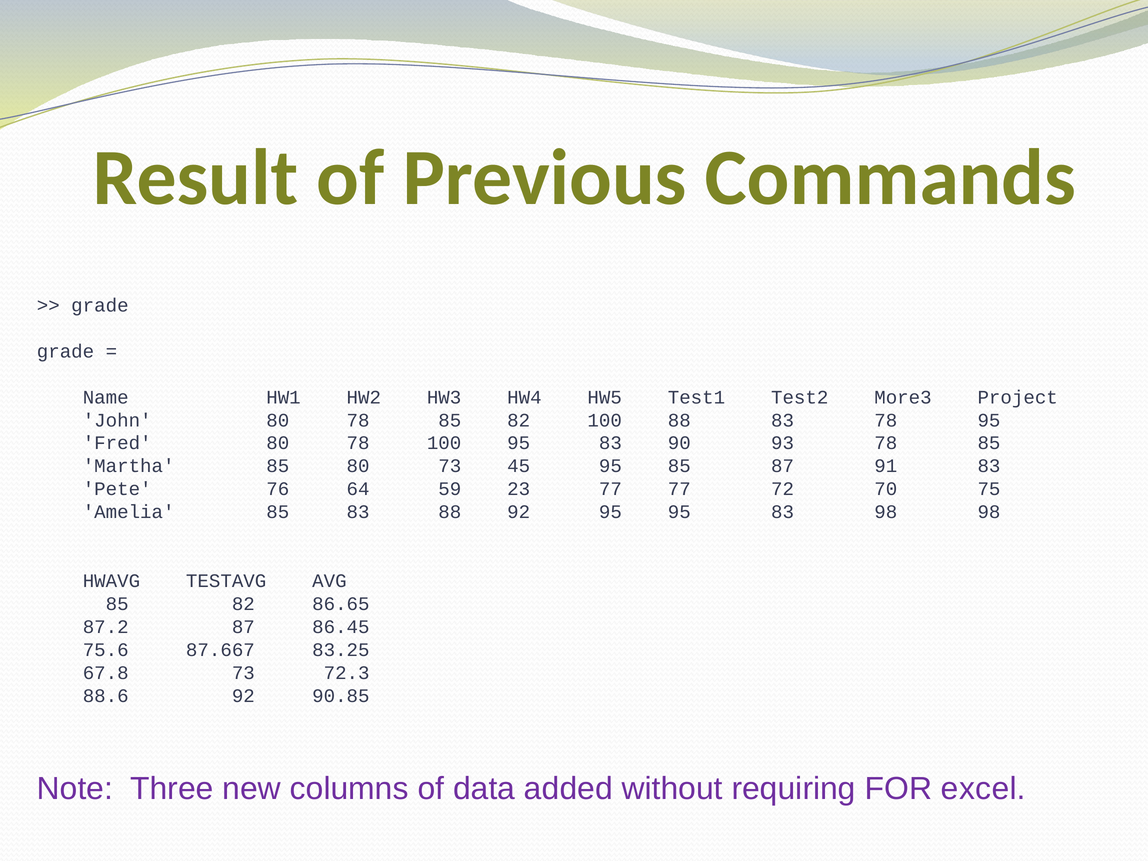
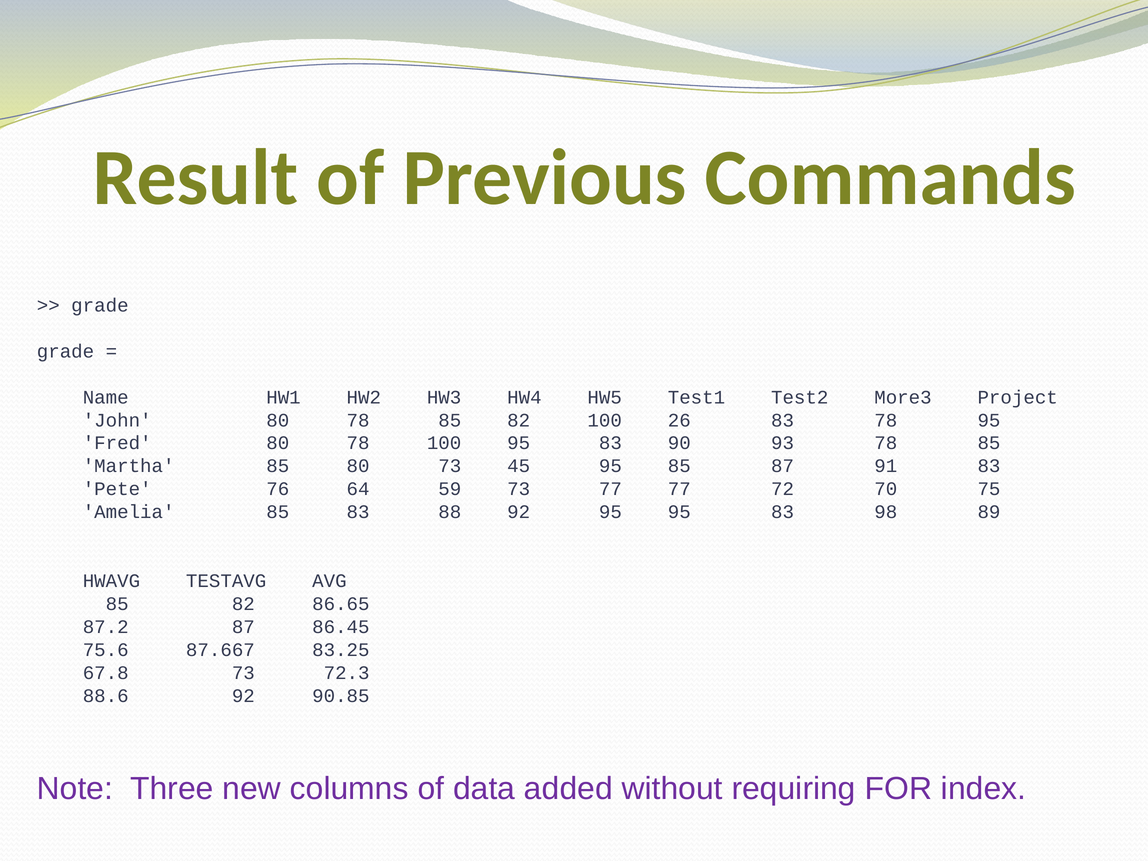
100 88: 88 -> 26 (679, 420)
59 23: 23 -> 73 (519, 489)
98 98: 98 -> 89 (989, 512)
excel: excel -> index (984, 789)
